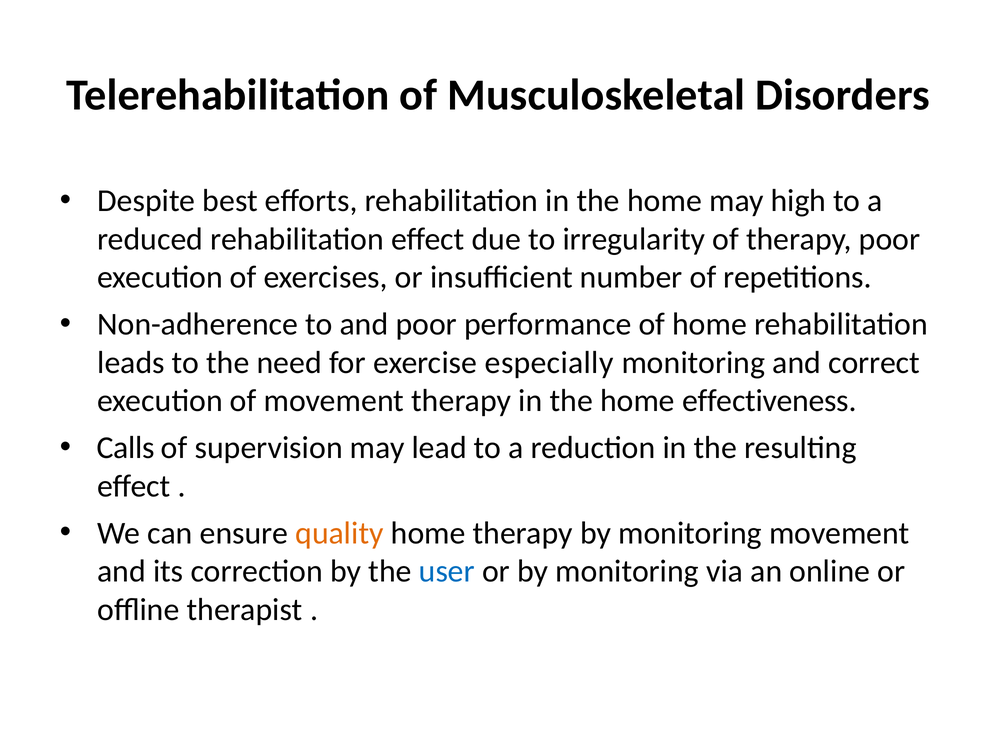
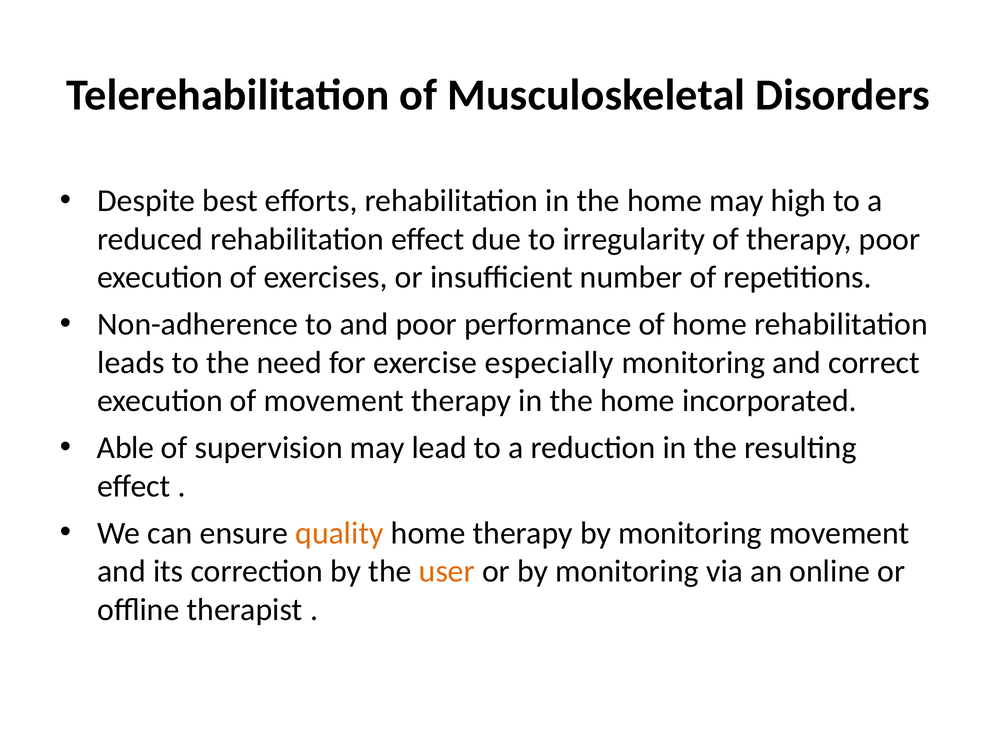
effectiveness: effectiveness -> incorporated (769, 401)
Calls: Calls -> Able (126, 448)
user colour: blue -> orange (447, 571)
